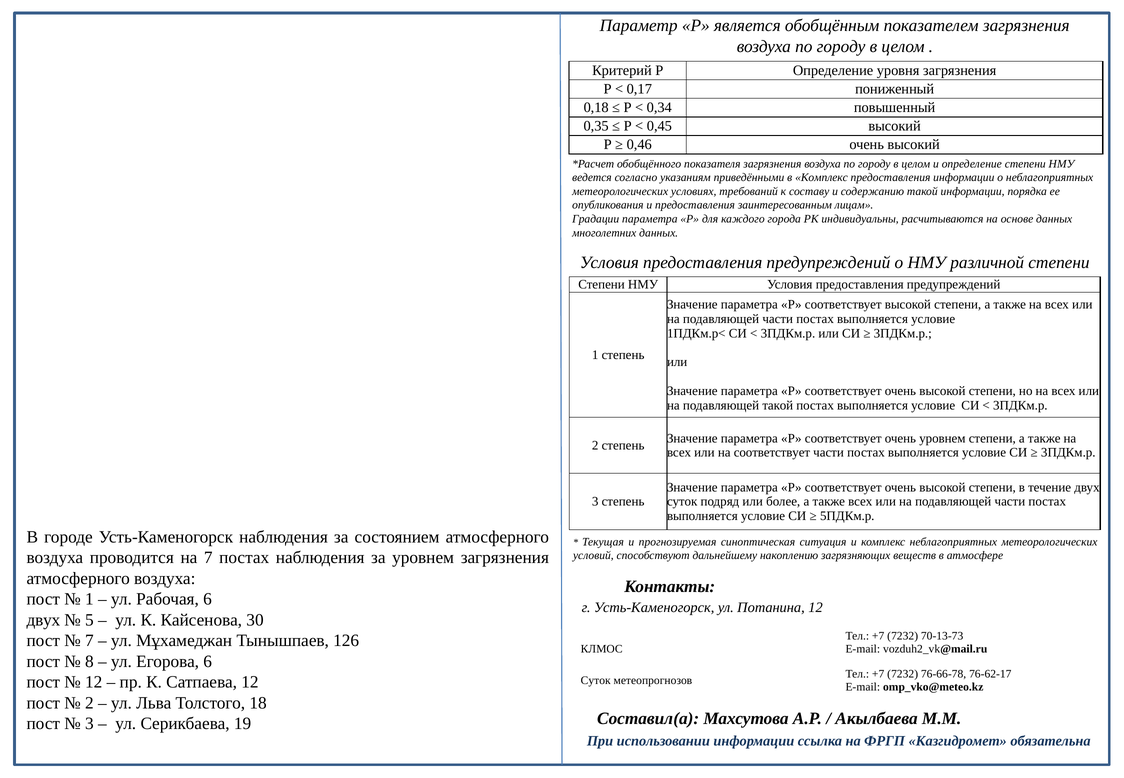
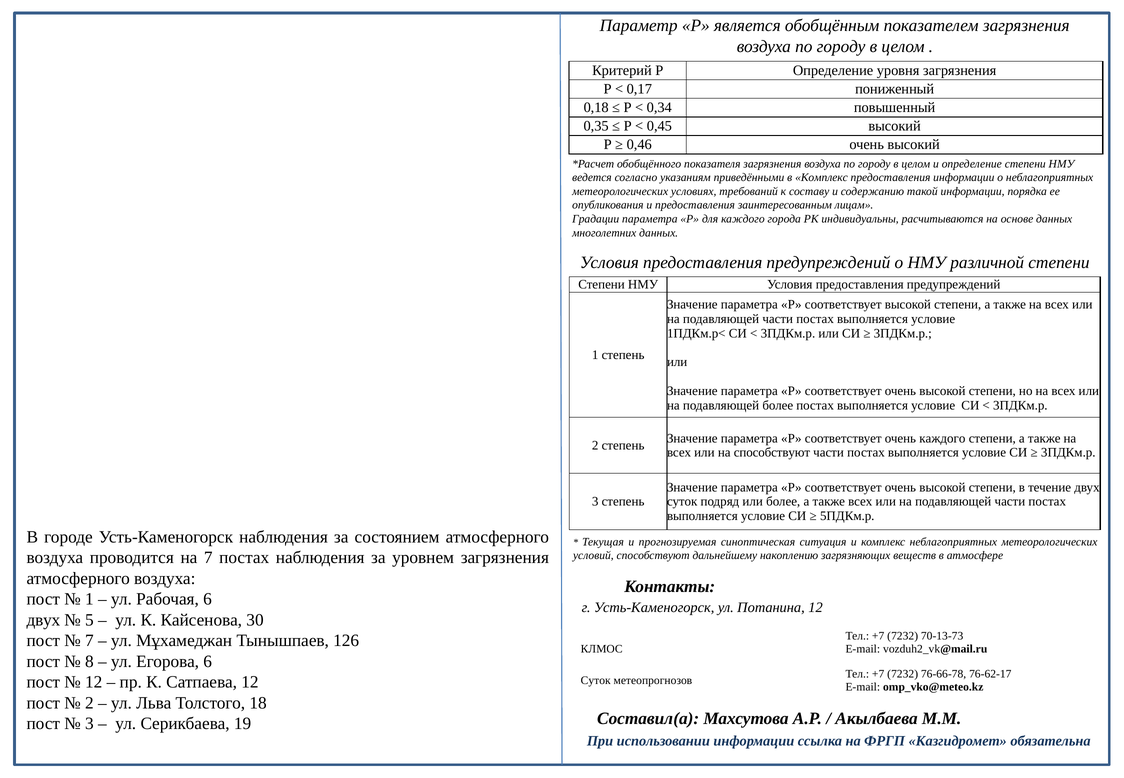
подавляющей такой: такой -> более (778, 405)
очень уровнем: уровнем -> каждого (942, 438)
на соответствует: соответствует -> способствуют (772, 453)
